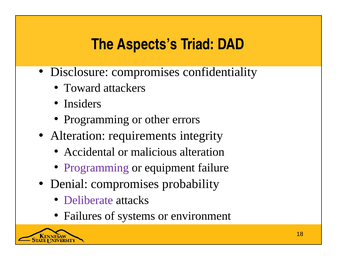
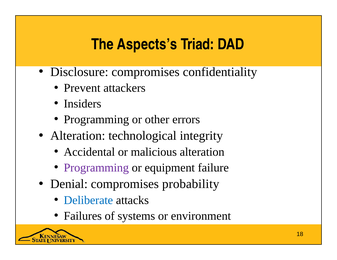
Toward: Toward -> Prevent (82, 88)
requirements: requirements -> technological (142, 136)
Deliberate colour: purple -> blue (88, 201)
